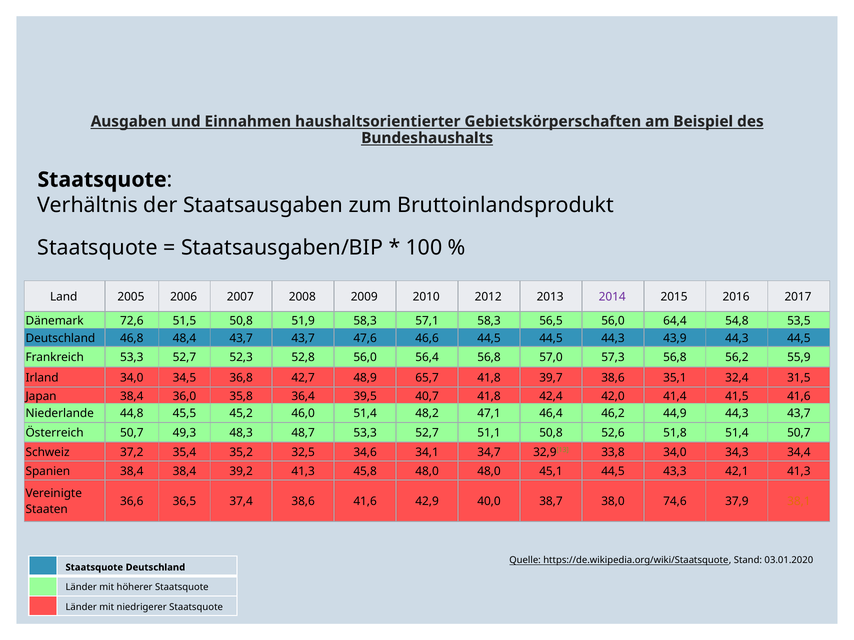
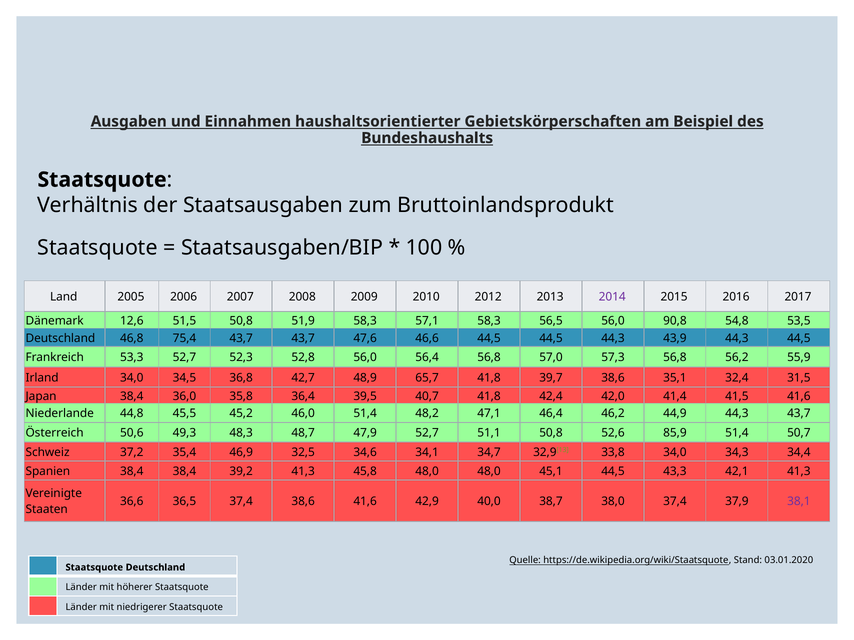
72,6: 72,6 -> 12,6 (132, 321)
64,4: 64,4 -> 90,8 (675, 321)
48,4: 48,4 -> 75,4 (184, 338)
Österreich 50,7: 50,7 -> 50,6 (132, 433)
48,7 53,3: 53,3 -> 47,9 (365, 433)
51,8: 51,8 -> 85,9 (675, 433)
35,2: 35,2 -> 46,9 (241, 453)
38,0 74,6: 74,6 -> 37,4 (675, 502)
38,1 colour: orange -> purple (799, 502)
